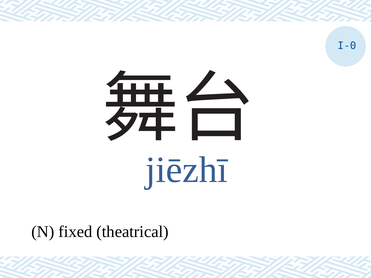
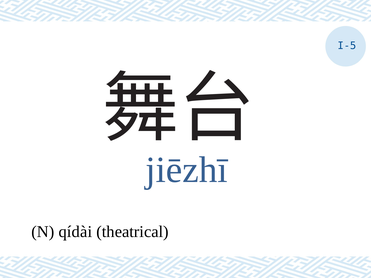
I-0: I-0 -> I-5 (347, 46)
fixed: fixed -> qídài (75, 232)
